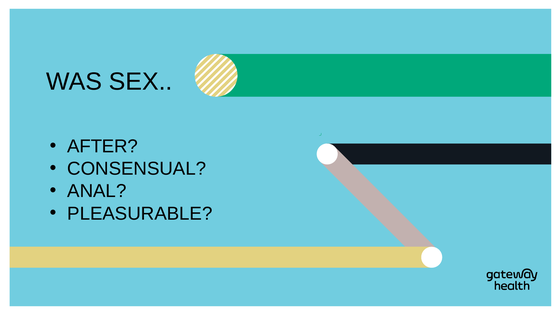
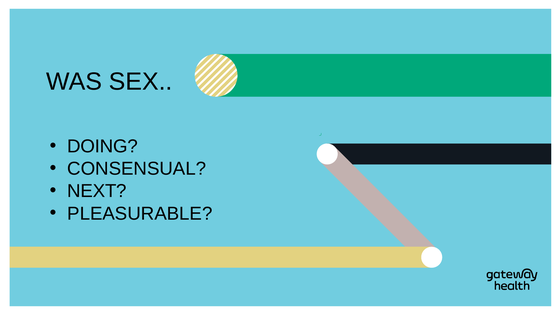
AFTER: AFTER -> DOING (103, 146)
ANAL: ANAL -> NEXT (97, 191)
